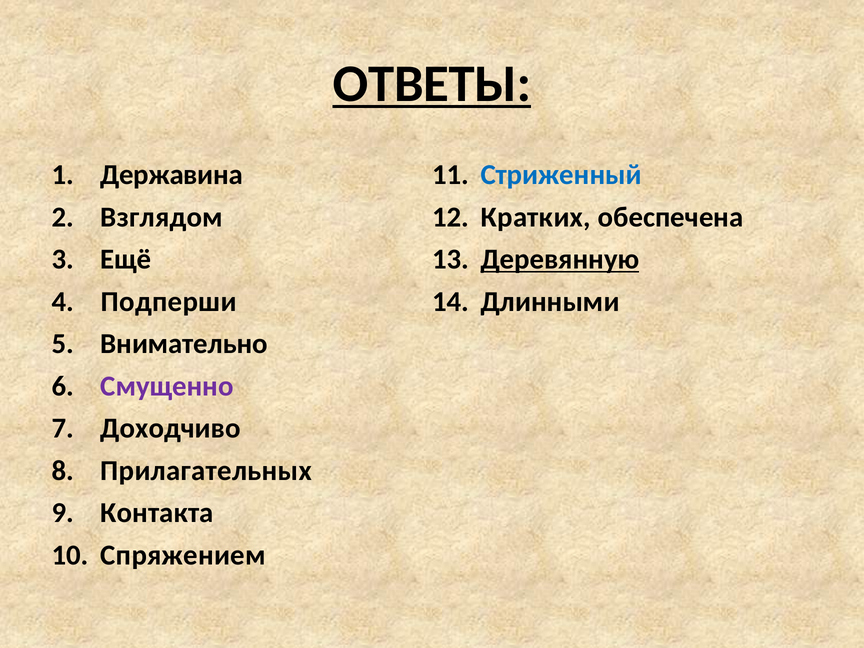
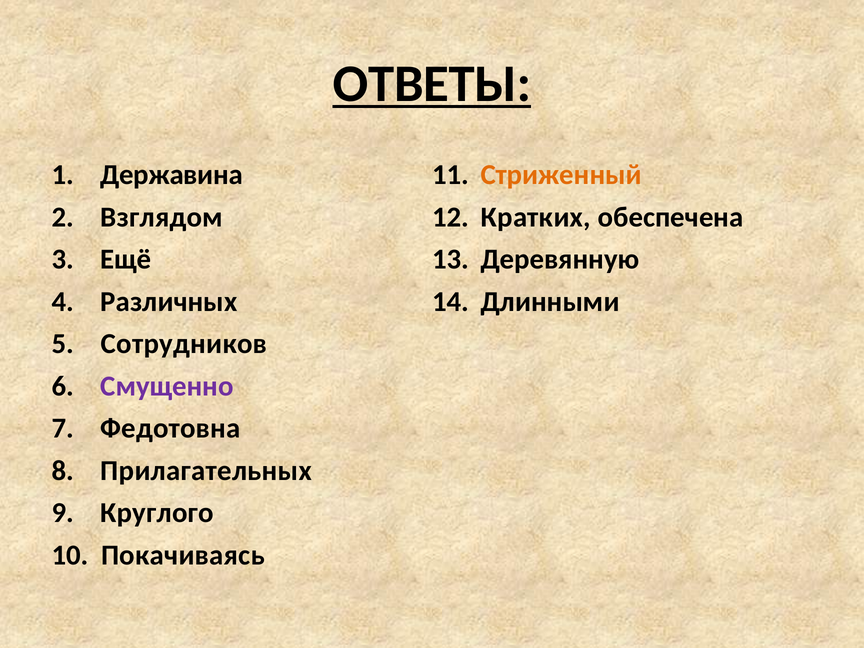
Стриженный colour: blue -> orange (561, 175)
Деревянную underline: present -> none (560, 259)
Подперши: Подперши -> Различных (169, 302)
Внимательно: Внимательно -> Сотрудников (184, 344)
Доходчиво: Доходчиво -> Федотовна (170, 428)
Контакта: Контакта -> Круглого (157, 513)
Спряжением: Спряжением -> Покачиваясь (183, 555)
